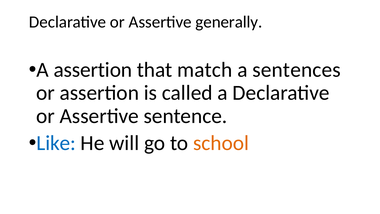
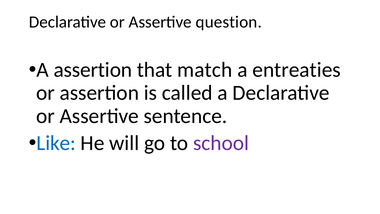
generally: generally -> question (229, 22)
sentences: sentences -> entreaties (297, 70)
school colour: orange -> purple (221, 143)
